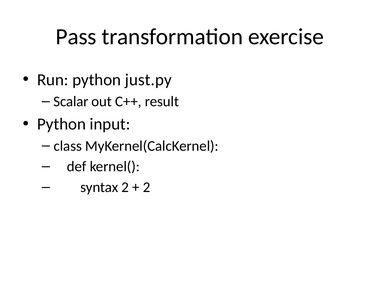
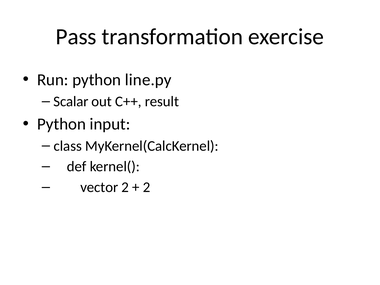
just.py: just.py -> line.py (148, 80)
syntax: syntax -> vector (99, 187)
